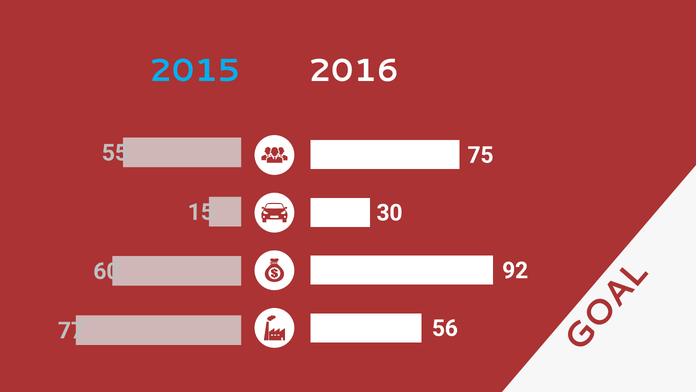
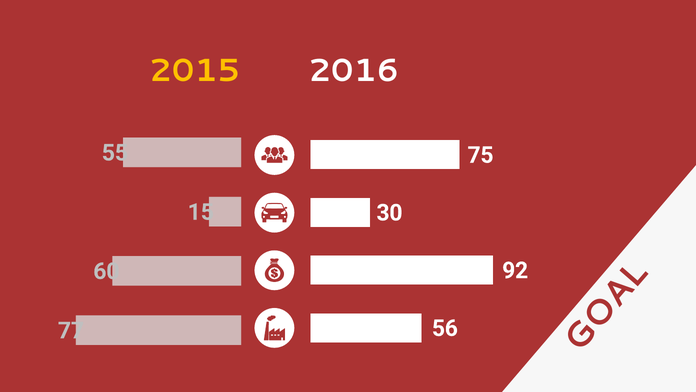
2015 colour: light blue -> yellow (194, 71)
